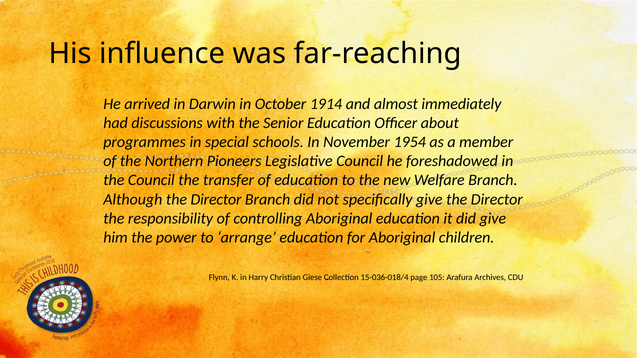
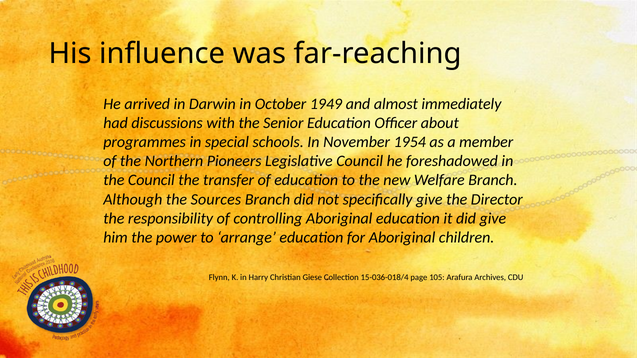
1914: 1914 -> 1949 (326, 104)
Although the Director: Director -> Sources (216, 199)
